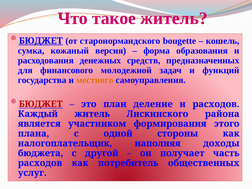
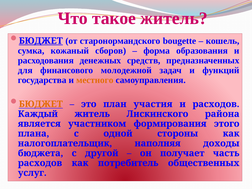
версия: версия -> сборов (111, 51)
БЮДЖЕТ colour: red -> orange (41, 104)
деление: деление -> участия (153, 104)
